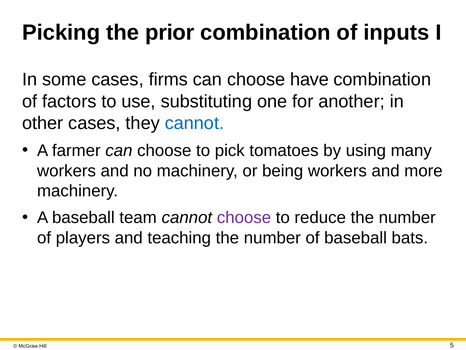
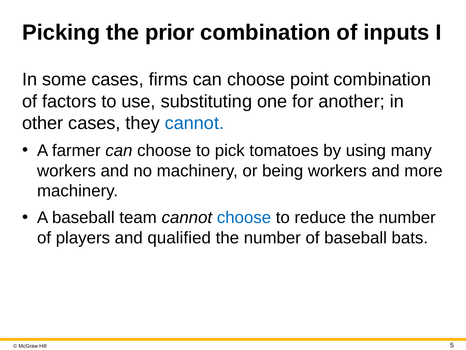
have: have -> point (310, 80)
choose colour: purple -> blue (244, 217)
teaching: teaching -> qualified (179, 238)
